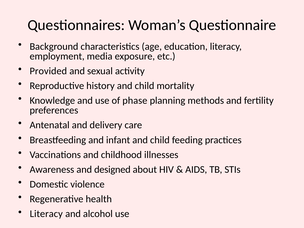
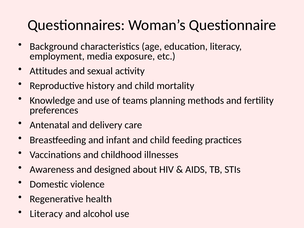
Provided: Provided -> Attitudes (48, 71)
phase: phase -> teams (135, 101)
